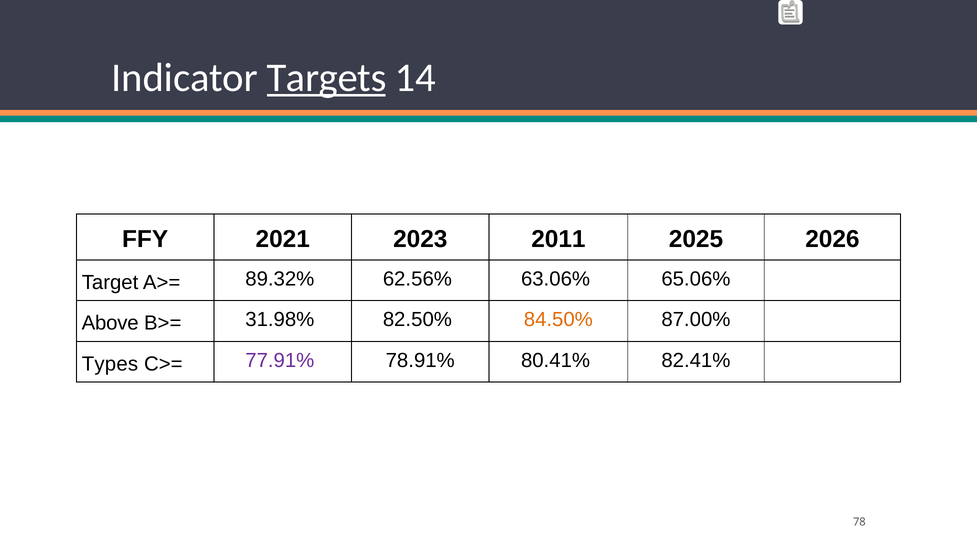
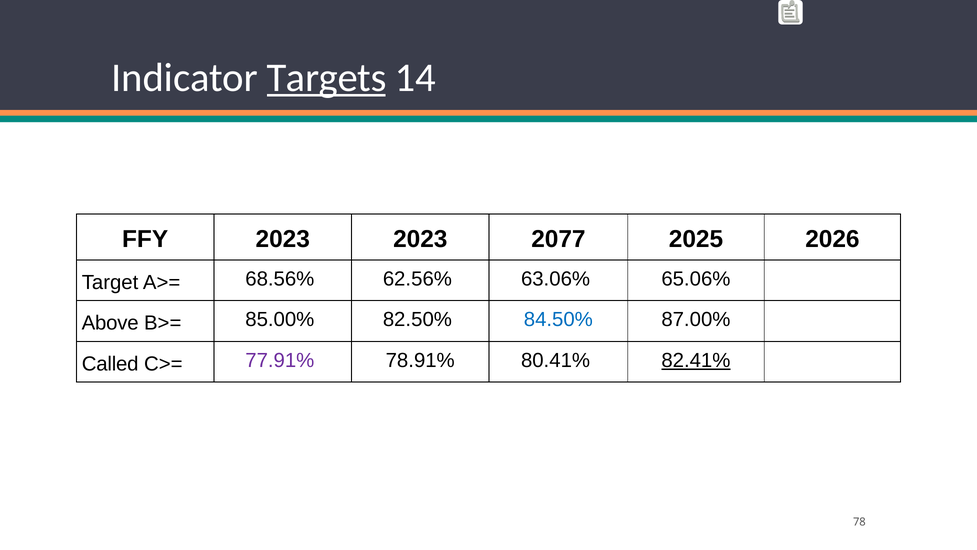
FFY 2021: 2021 -> 2023 (283, 239)
2011: 2011 -> 2077 (558, 239)
89.32%: 89.32% -> 68.56% (280, 279)
31.98%: 31.98% -> 85.00% (280, 319)
84.50% colour: orange -> blue (558, 319)
Types: Types -> Called (110, 364)
82.41% underline: none -> present (696, 360)
